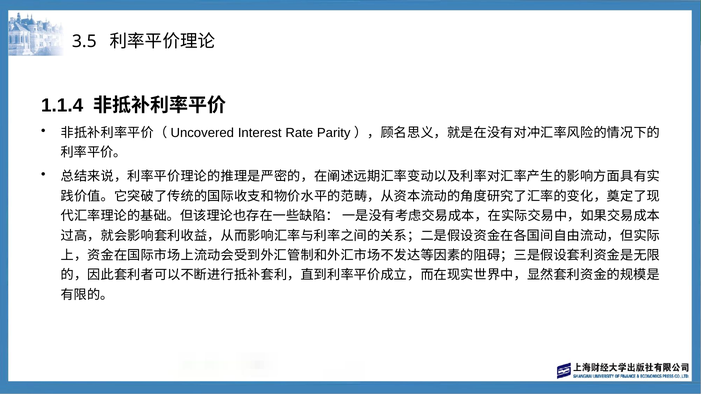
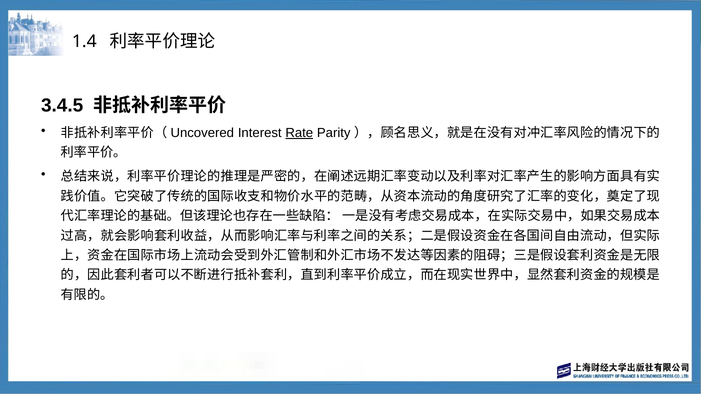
3.5: 3.5 -> 1.4 (84, 42)
1.1.4: 1.1.4 -> 3.4.5 (62, 106)
Rate underline: none -> present (299, 133)
